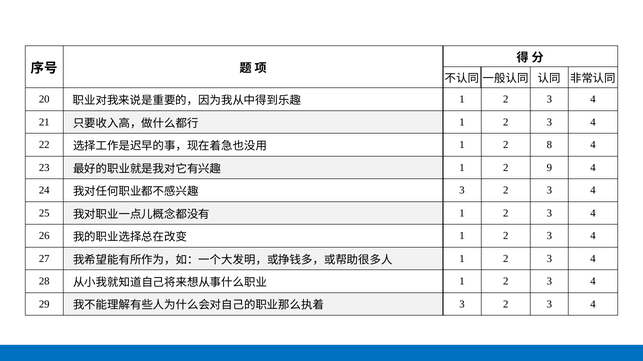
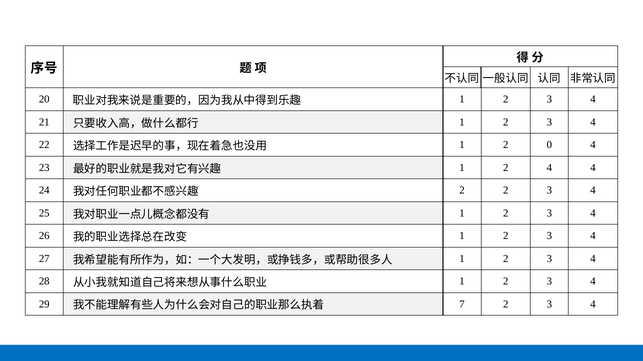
8: 8 -> 0 (549, 145)
2 9: 9 -> 4 (549, 168)
3: 3 -> 2 (462, 191)
3: 3 -> 7 (462, 305)
